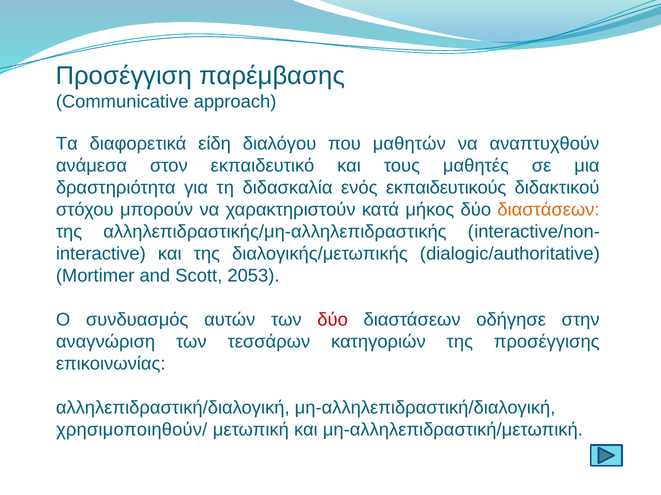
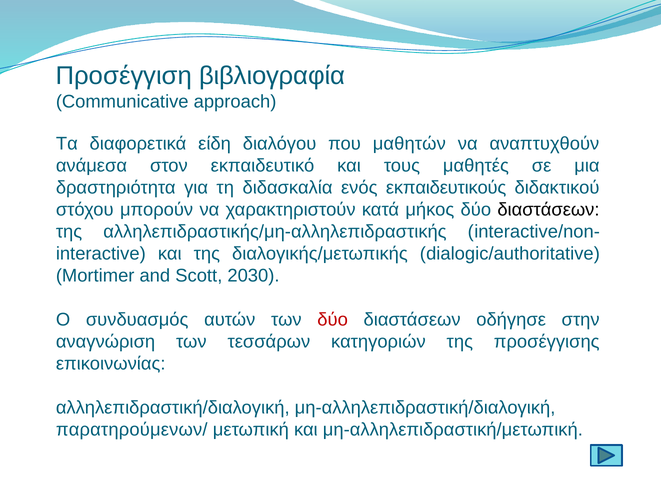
παρέμβασης: παρέμβασης -> βιβλιογραφία (272, 76)
διαστάσεων colour: orange -> black (548, 210)
2053: 2053 -> 2030 (253, 276)
χρησιμοποιηθούν/: χρησιμοποιηθούν/ -> παρατηρούμενων/ (132, 430)
